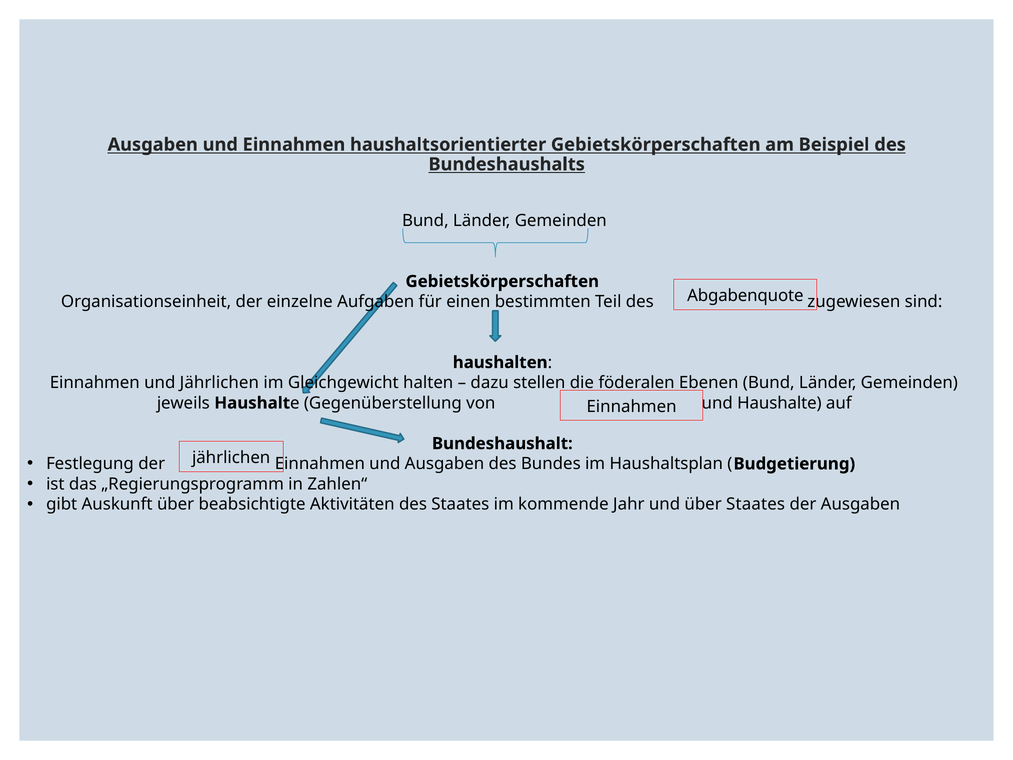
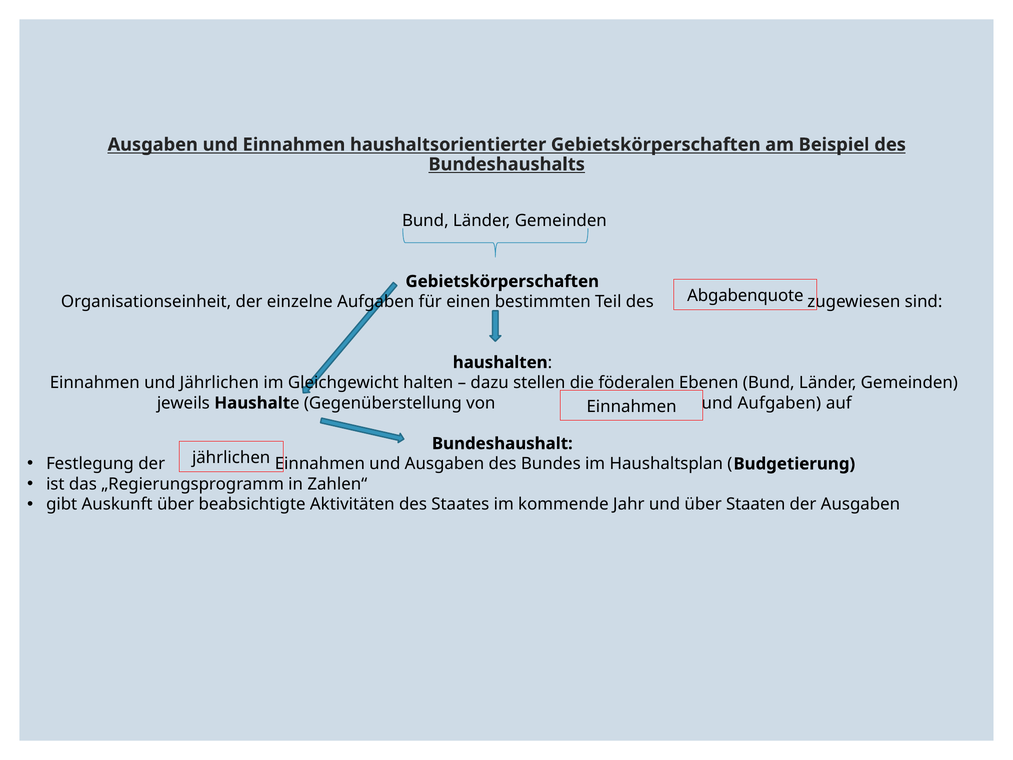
und Haushalte: Haushalte -> Aufgaben (779, 403)
über Staates: Staates -> Staaten (756, 504)
